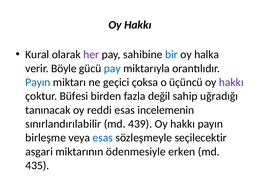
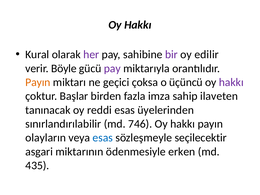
bir colour: blue -> purple (171, 55)
halka: halka -> edilir (207, 55)
pay colour: blue -> purple (112, 68)
Payın colour: blue -> orange (38, 82)
Büfesi: Büfesi -> Başlar (74, 96)
değil: değil -> imza (159, 96)
uğradığı: uğradığı -> ilaveten (219, 96)
incelemenin: incelemenin -> üyelerinden (166, 110)
439: 439 -> 746 (140, 124)
birleşme: birleşme -> olayların (46, 138)
